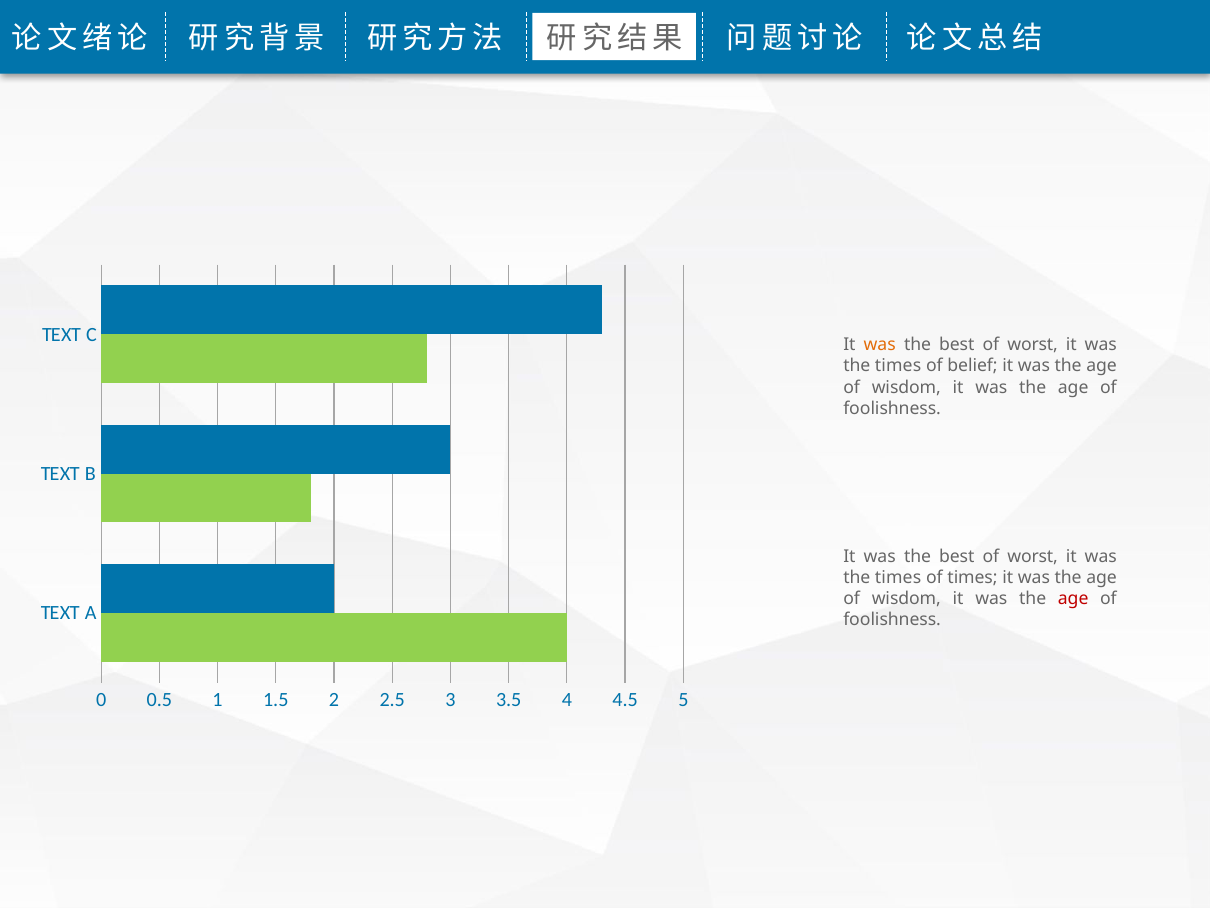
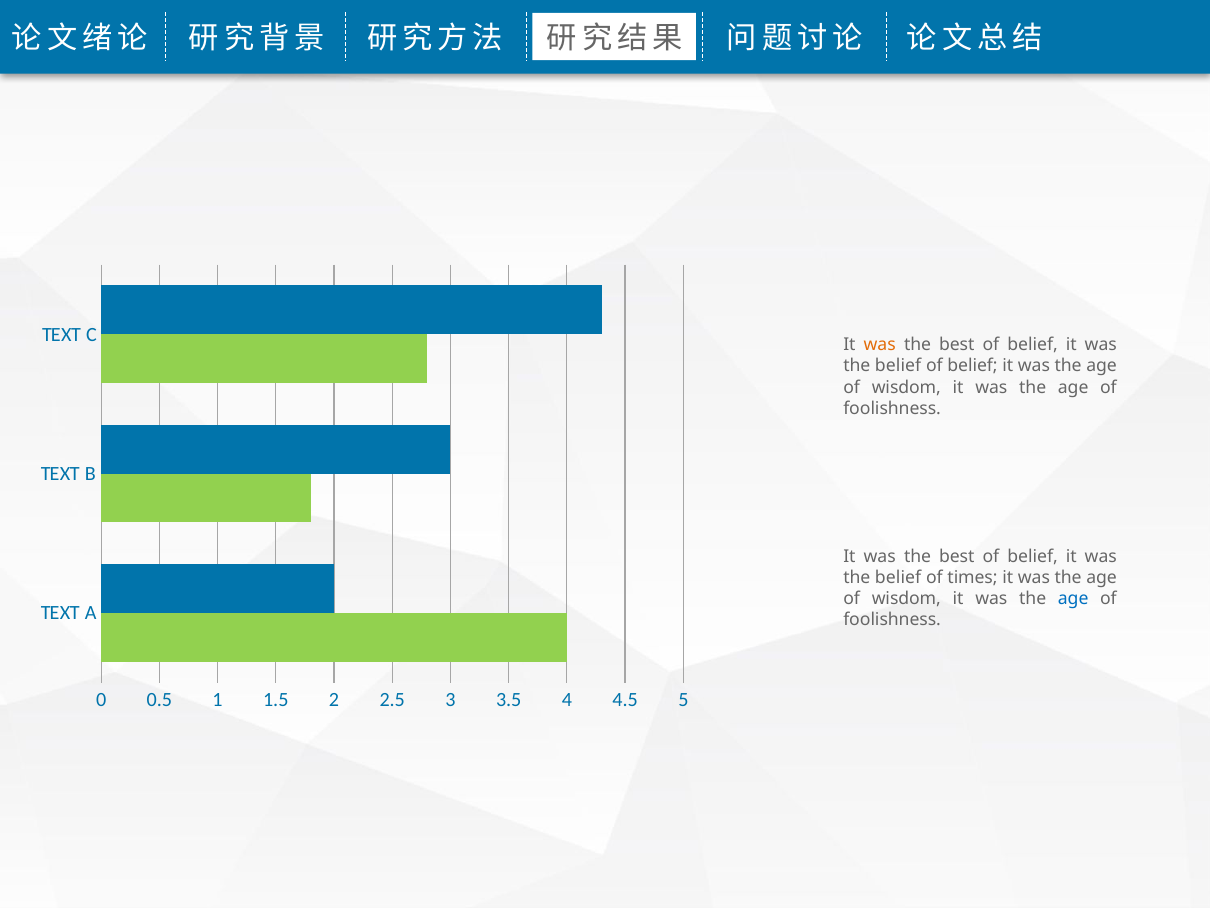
worst: worst -> belief (1033, 345)
times: times -> belief (898, 366)
worst: worst -> belief (1033, 556)
times: times -> belief (898, 577)
age colour: red -> blue (1073, 598)
